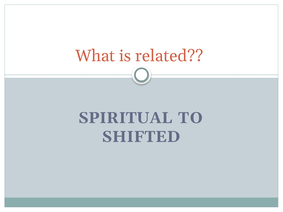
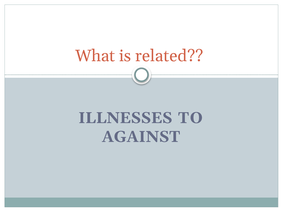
SPIRITUAL: SPIRITUAL -> ILLNESSES (125, 118)
SHIFTED: SHIFTED -> AGAINST (141, 137)
